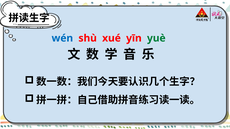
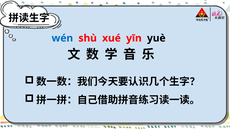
yuè colour: green -> black (156, 38)
